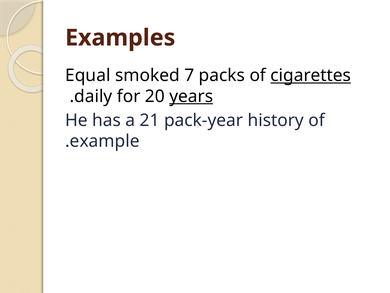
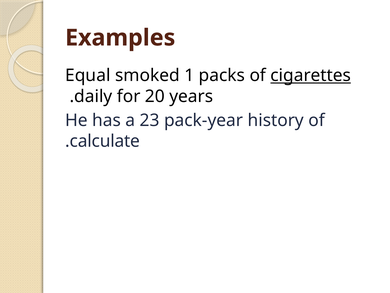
7: 7 -> 1 (189, 75)
years underline: present -> none (191, 96)
21: 21 -> 23 (150, 120)
example: example -> calculate (105, 141)
